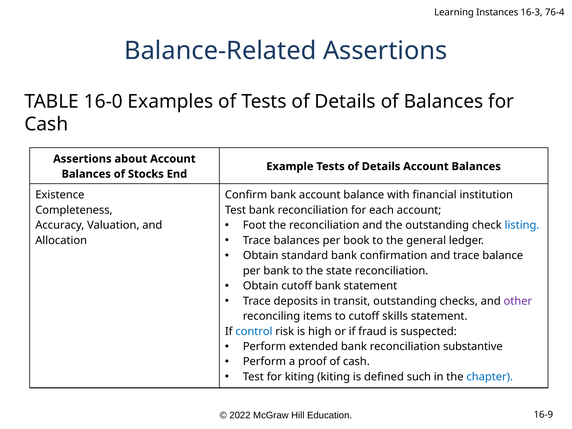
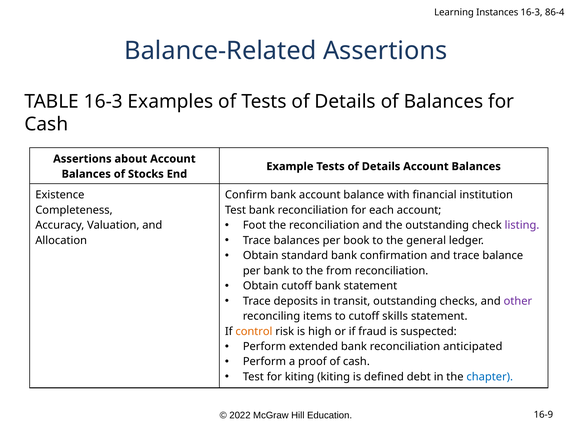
76-4: 76-4 -> 86-4 (555, 12)
TABLE 16-0: 16-0 -> 16-3 (103, 101)
listing colour: blue -> purple (522, 225)
state: state -> from (339, 271)
control colour: blue -> orange (254, 331)
substantive: substantive -> anticipated (473, 346)
such: such -> debt (419, 377)
